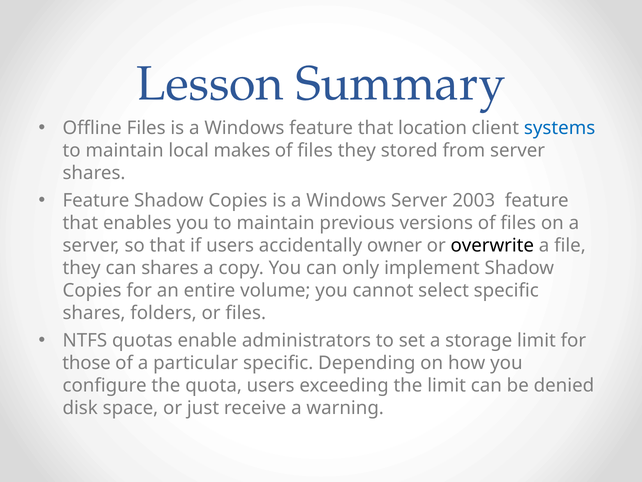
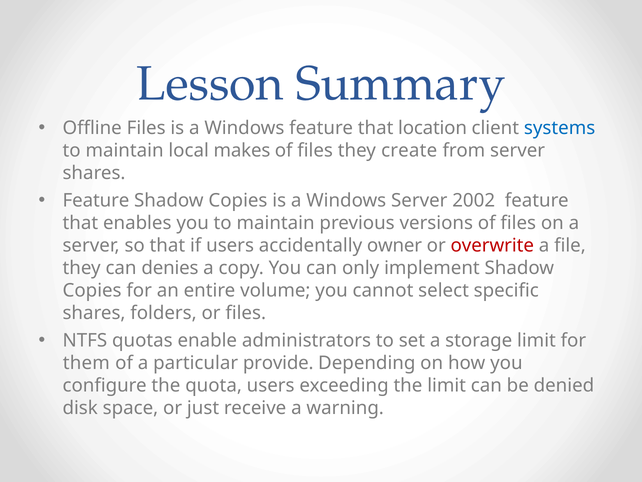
stored: stored -> create (409, 151)
2003: 2003 -> 2002 (474, 201)
overwrite colour: black -> red (492, 245)
can shares: shares -> denies (170, 268)
those: those -> them (86, 363)
particular specific: specific -> provide (278, 363)
